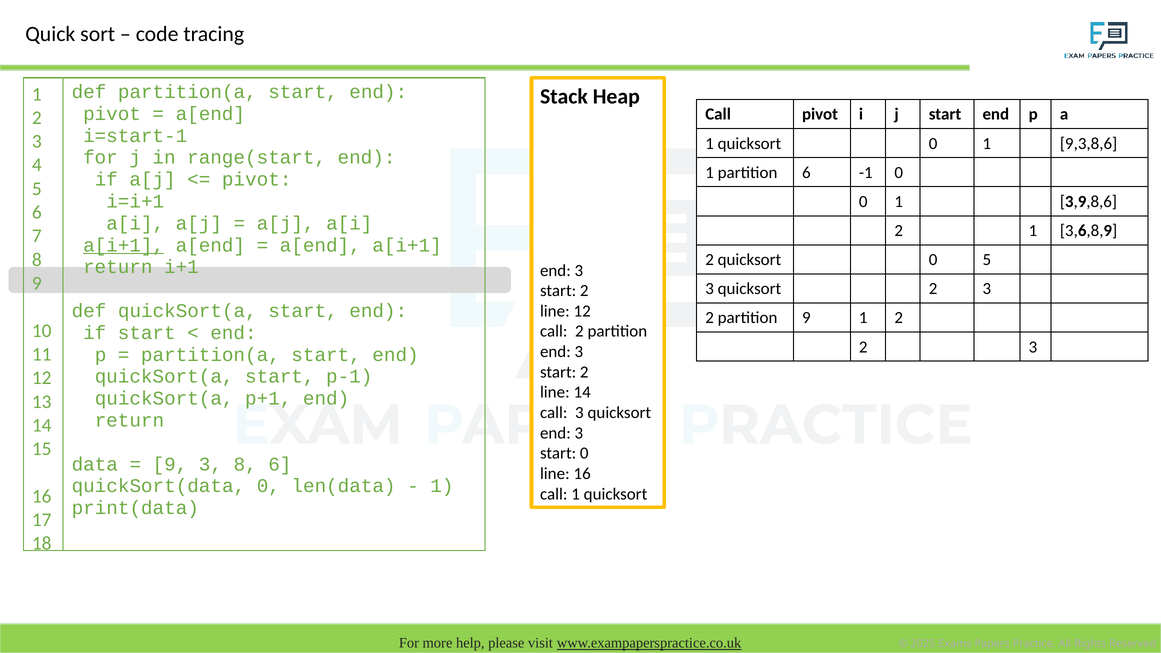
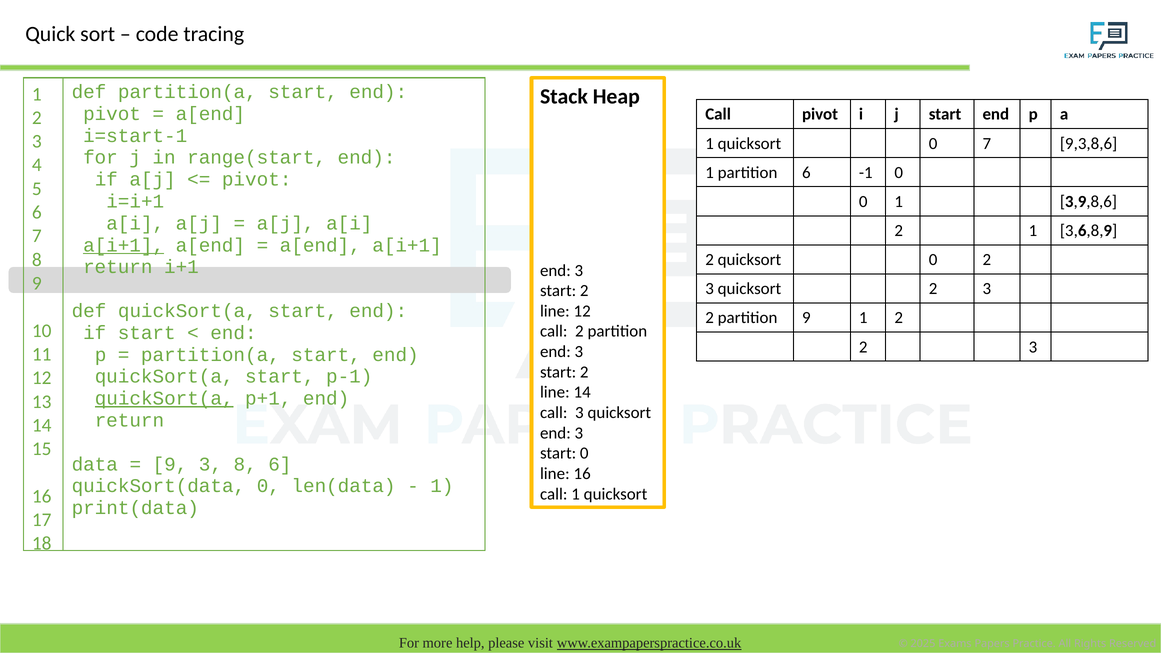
quicksort 0 1: 1 -> 7 (987, 143)
0 5: 5 -> 2 (987, 260)
quickSort(a underline: none -> present (164, 399)
